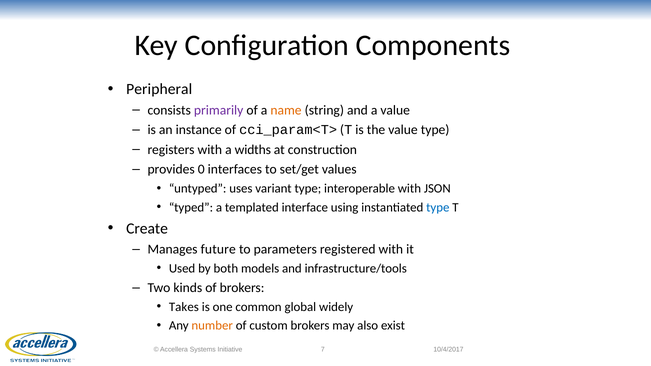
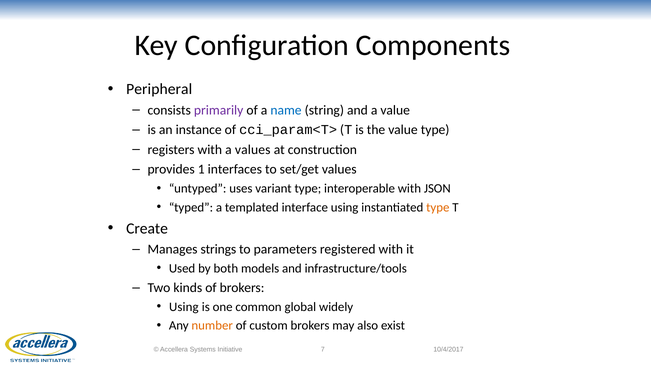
name colour: orange -> blue (286, 110)
a widths: widths -> values (253, 150)
0: 0 -> 1 (201, 170)
type colour: blue -> orange (438, 207)
future: future -> strings (218, 250)
Takes: Takes -> Using (184, 307)
